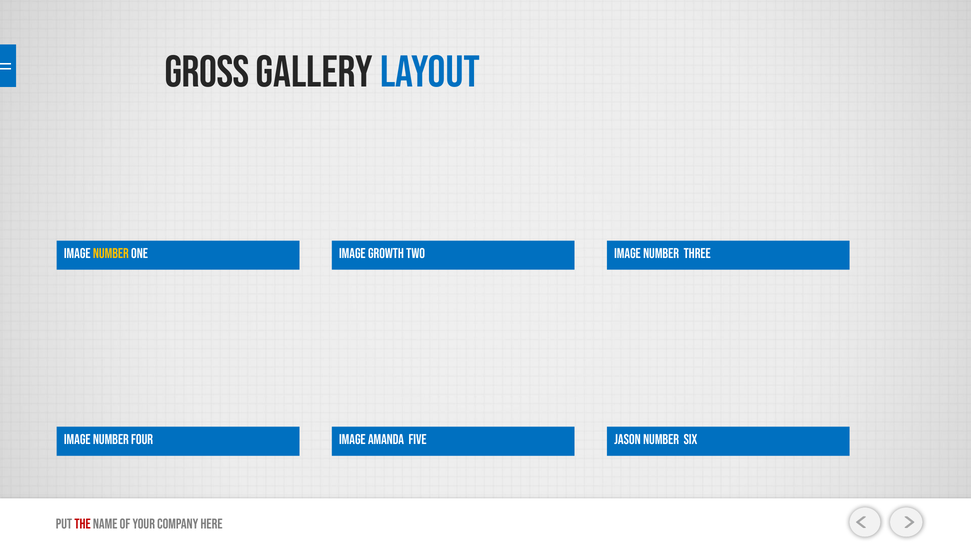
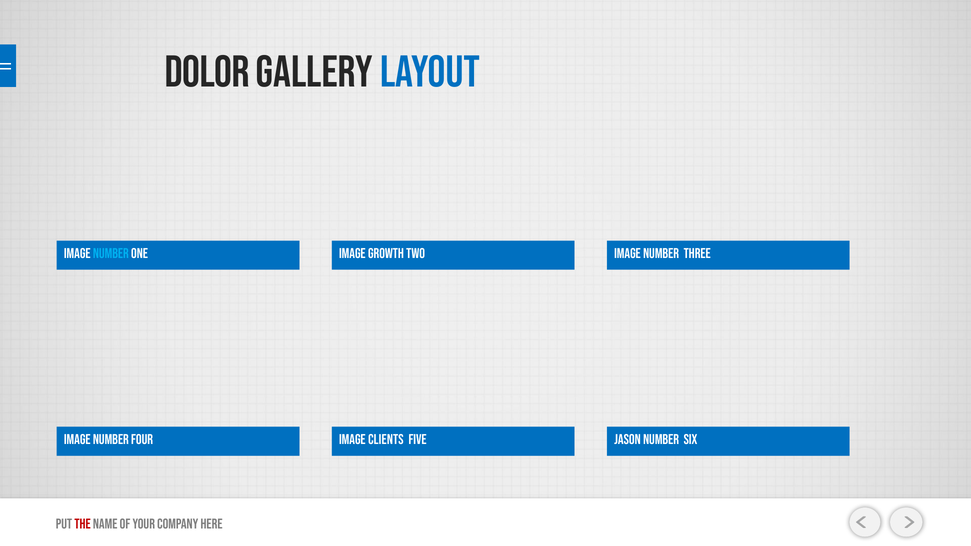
GROSS: GROSS -> DOLOR (207, 72)
NUMBER colour: yellow -> light blue (111, 254)
AMANDA: AMANDA -> CLIENTS (386, 440)
